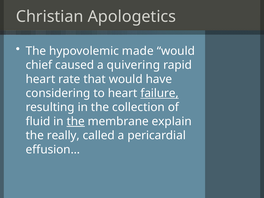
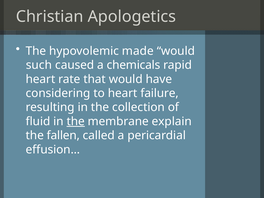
chief: chief -> such (39, 65)
quivering: quivering -> chemicals (134, 65)
failure underline: present -> none (160, 93)
really: really -> fallen (63, 135)
